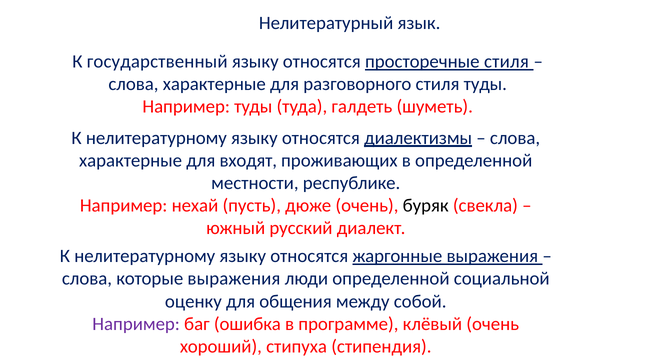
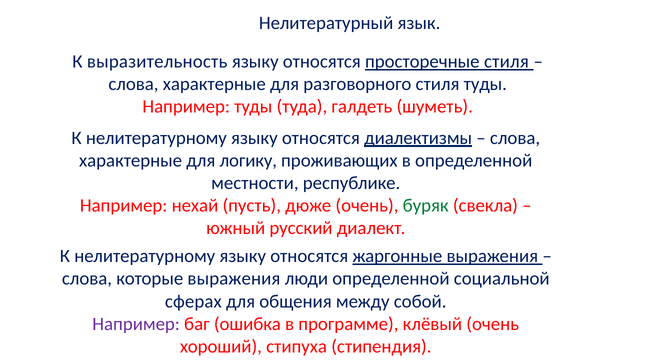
государственный: государственный -> выразительность (157, 62)
входят: входят -> логику (248, 161)
буряк colour: black -> green (426, 206)
оценку: оценку -> сферах (193, 302)
